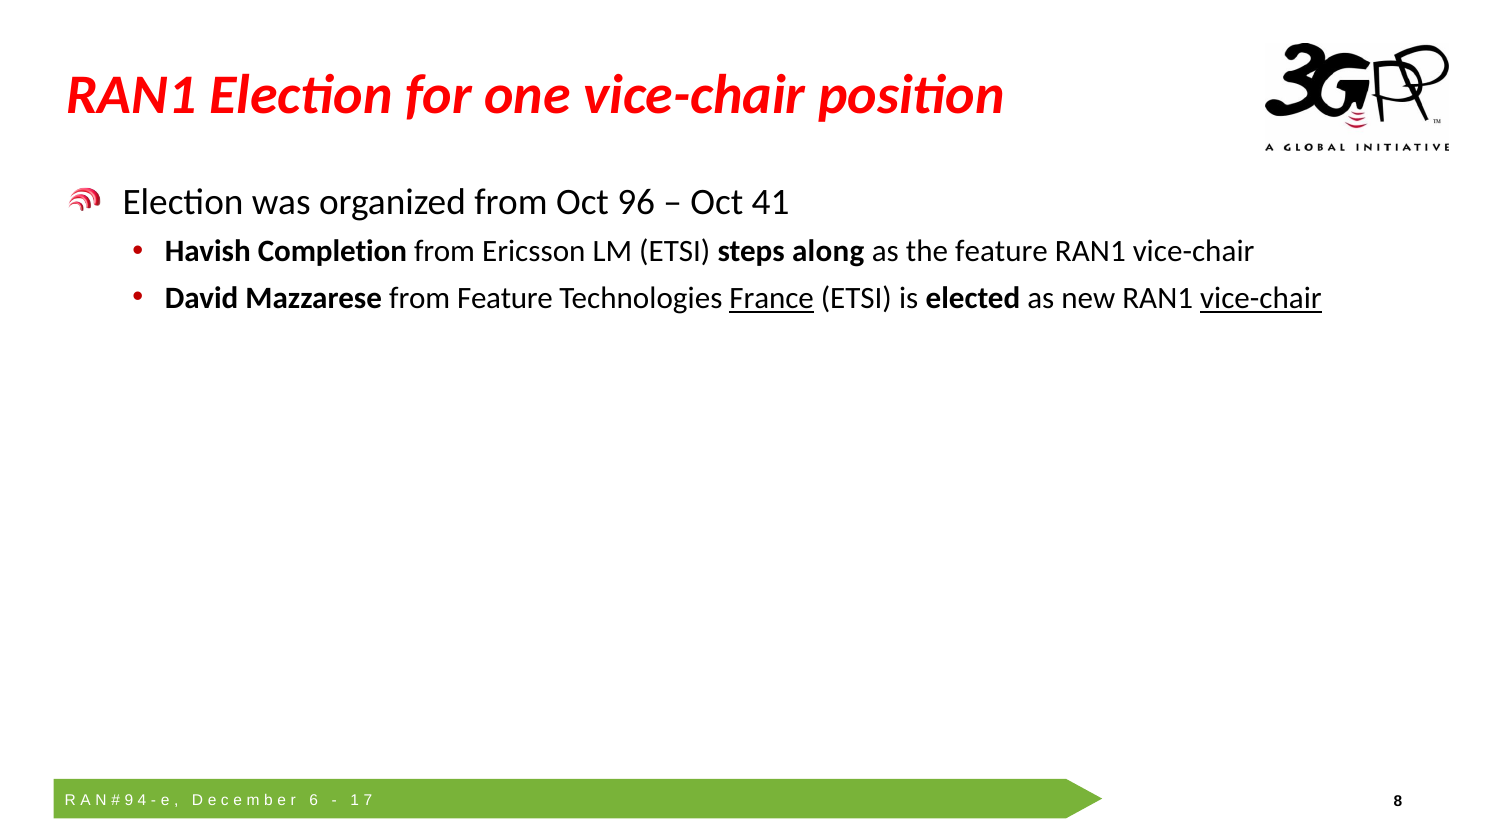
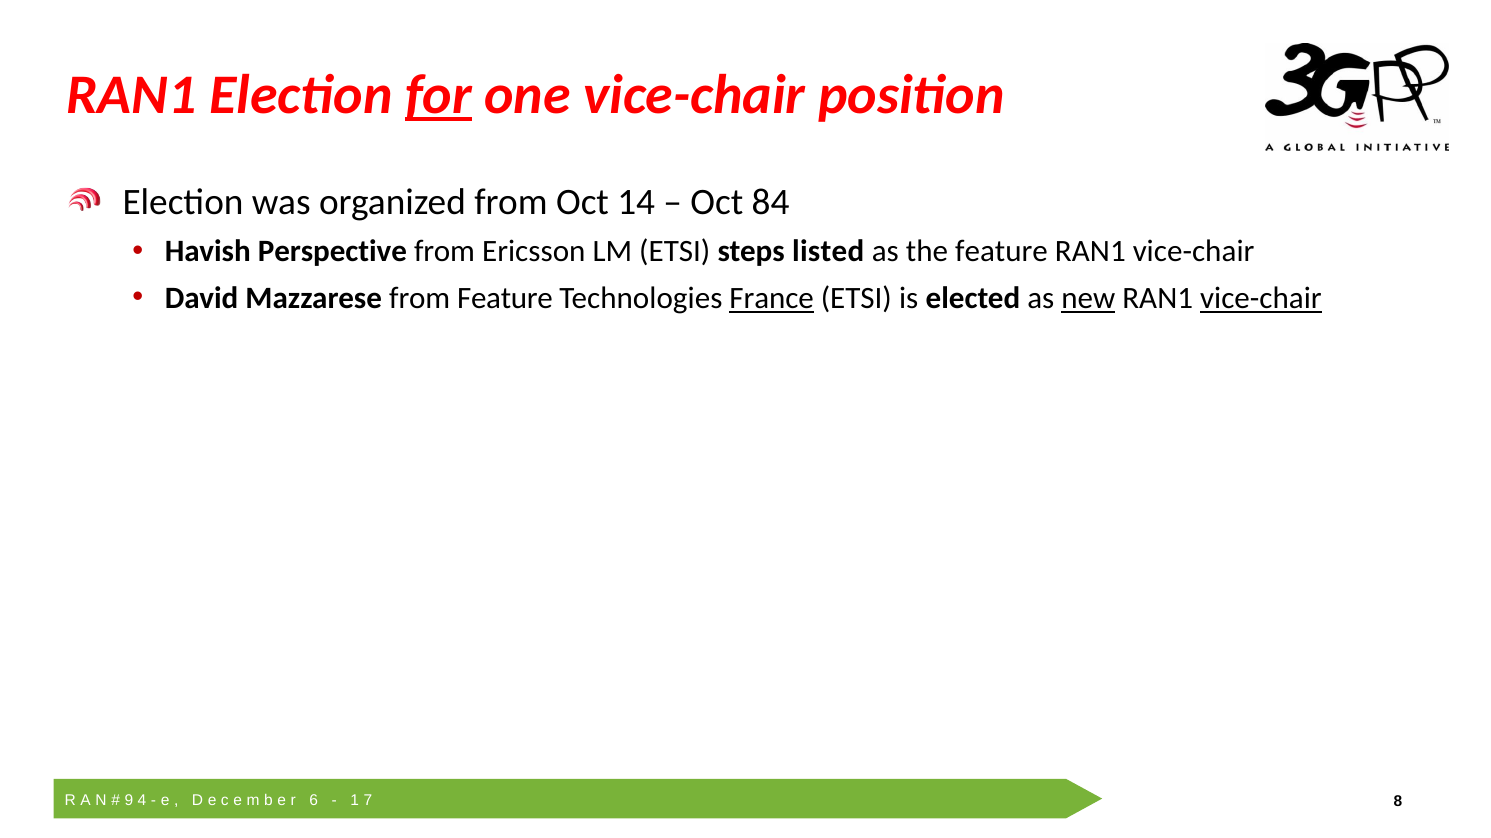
for underline: none -> present (438, 95)
96: 96 -> 14 (636, 202)
41: 41 -> 84 (771, 202)
Completion: Completion -> Perspective (332, 252)
along: along -> listed (828, 252)
new underline: none -> present (1088, 298)
